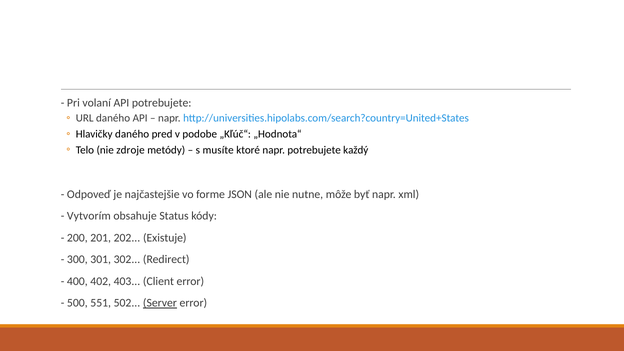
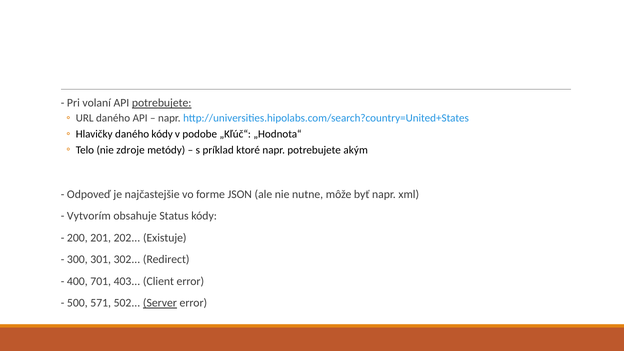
potrebujete underline: none -> present (162, 103)
daného pred: pred -> kódy (162, 134)
musíte: musíte -> príklad (218, 150)
každý: každý -> akým (356, 150)
402: 402 -> 701 (101, 281)
551: 551 -> 571 (101, 303)
